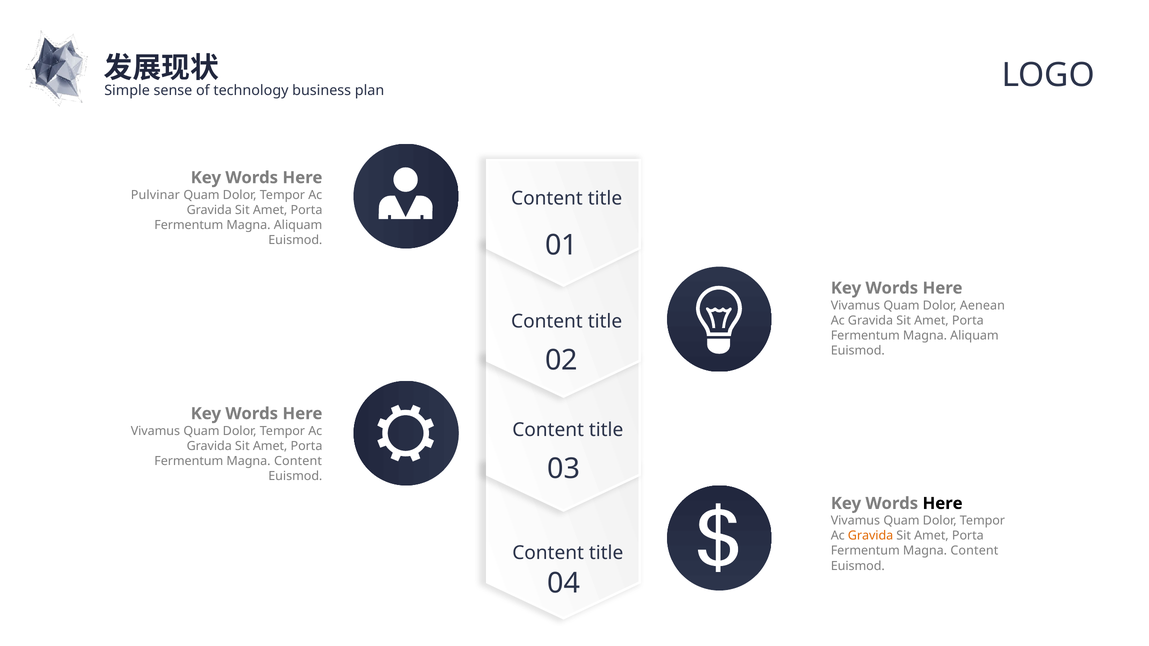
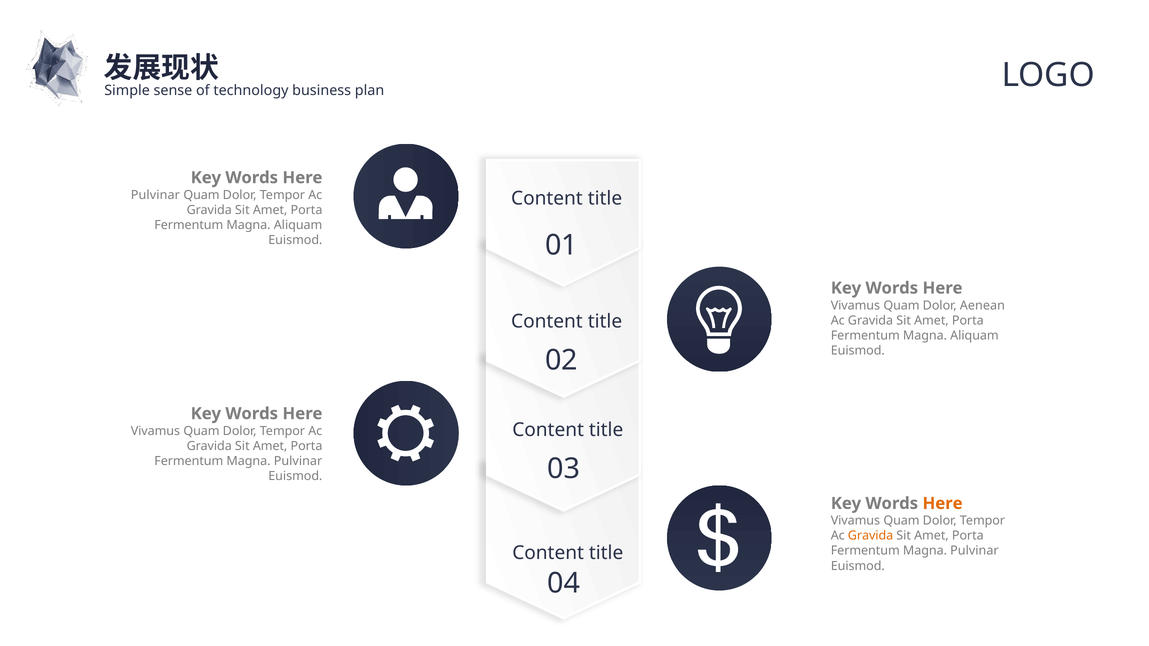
Content: Content -> Pulvinar (298, 461)
Here colour: black -> orange (943, 504)
Content: Content -> Pulvinar (974, 551)
